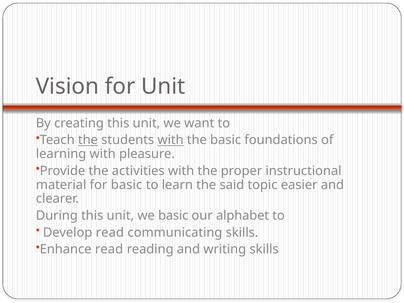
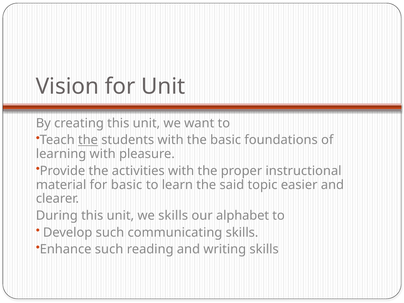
with underline: present -> none (171, 140)
we basic: basic -> skills (173, 216)
Develop read: read -> such (110, 232)
Enhance read: read -> such (109, 249)
